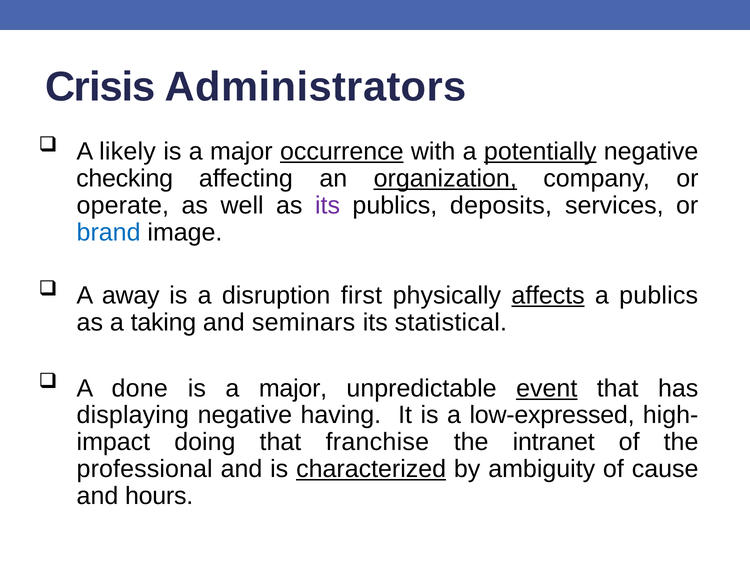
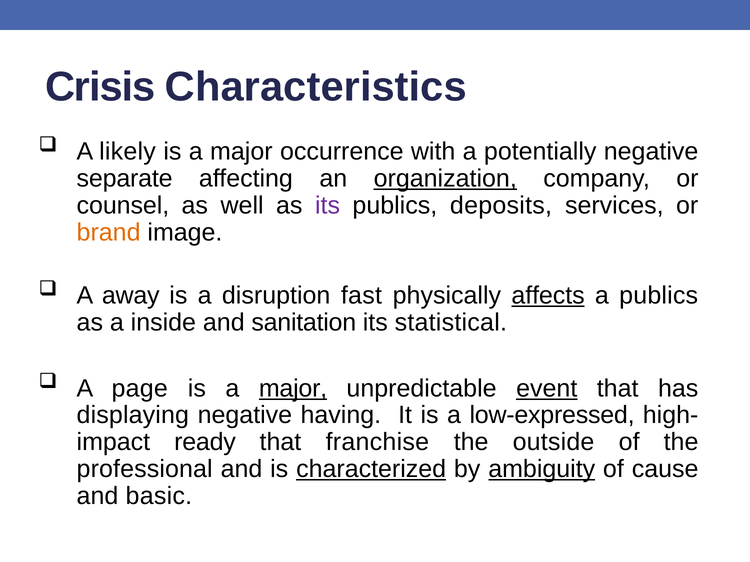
Administrators: Administrators -> Characteristics (316, 87)
occurrence underline: present -> none (342, 152)
potentially underline: present -> none (540, 152)
checking: checking -> separate (125, 179)
operate: operate -> counsel (123, 206)
brand colour: blue -> orange (109, 233)
first: first -> fast (361, 296)
taking: taking -> inside (163, 323)
seminars: seminars -> sanitation (304, 323)
done: done -> page (140, 389)
major underline: none -> present (293, 389)
doing: doing -> ready (205, 443)
intranet: intranet -> outside (554, 443)
ambiguity underline: none -> present (542, 470)
hours: hours -> basic (159, 497)
